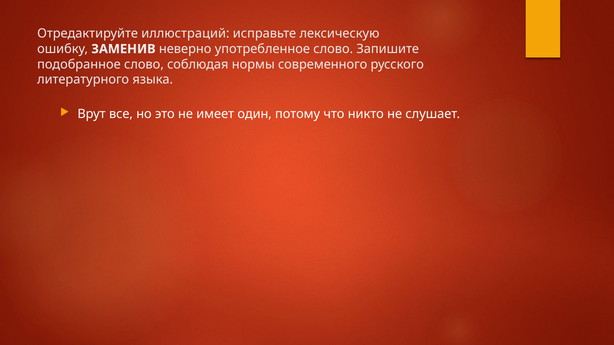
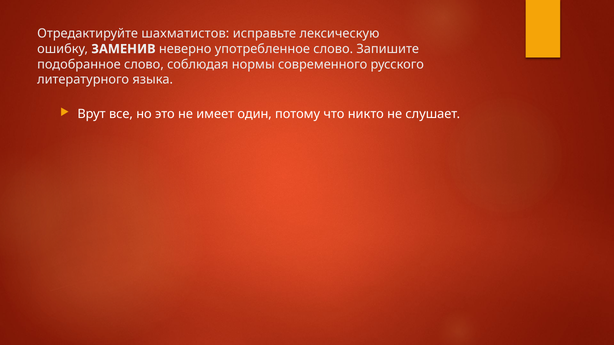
иллюстраций: иллюстраций -> шахматистов (185, 34)
